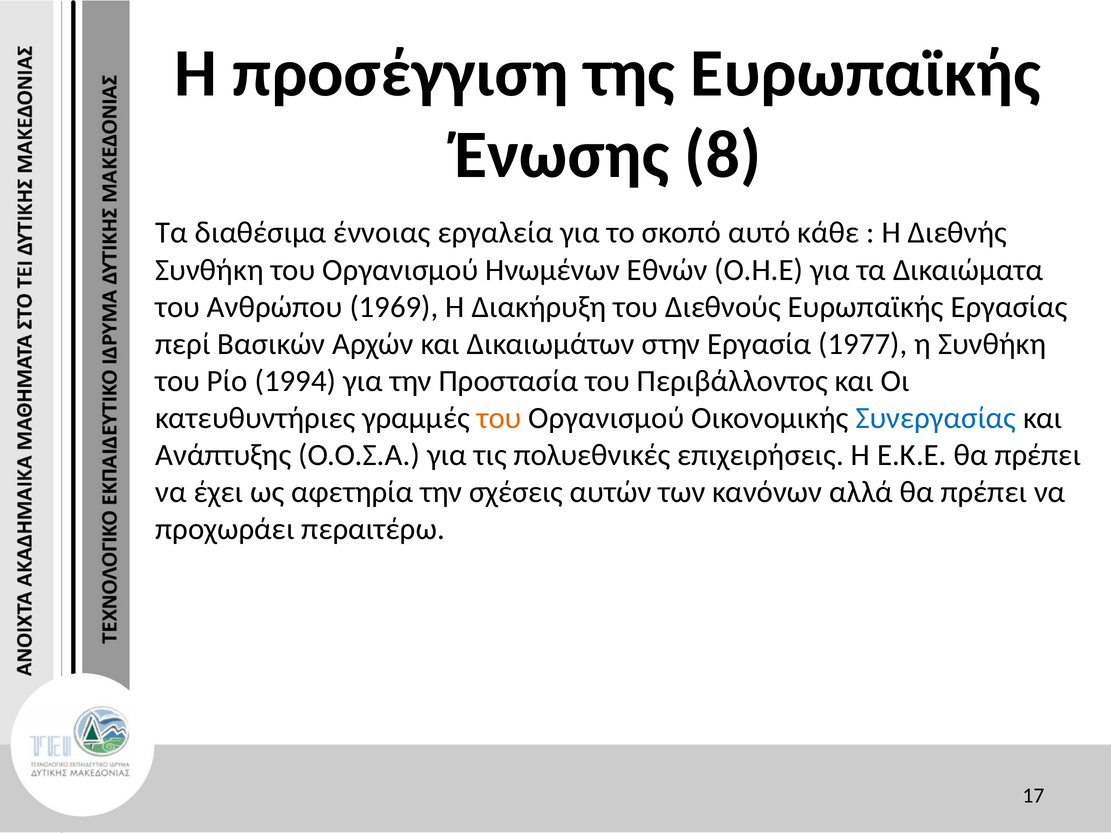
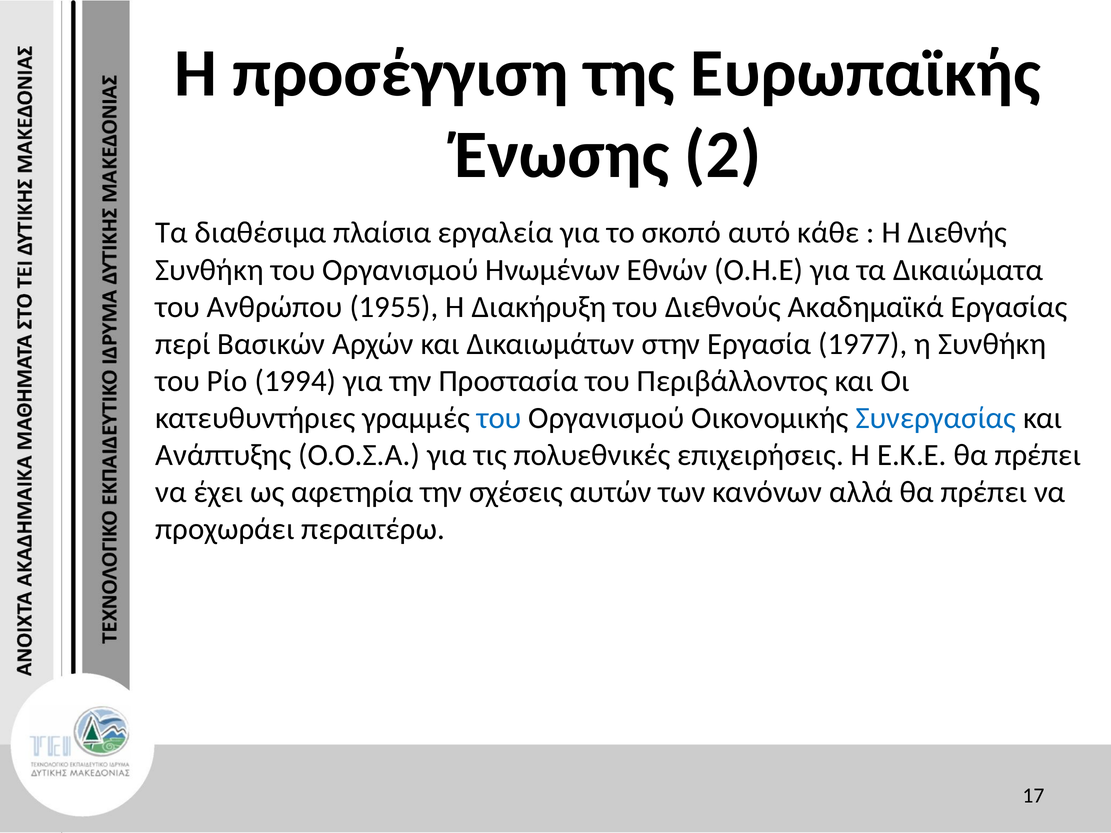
8: 8 -> 2 (723, 155)
έννοιας: έννοιας -> πλαίσια (382, 233)
1969: 1969 -> 1955 (394, 307)
Διεθνούς Ευρωπαϊκής: Ευρωπαϊκής -> Ακαδημαϊκά (866, 307)
του colour: orange -> blue (499, 418)
